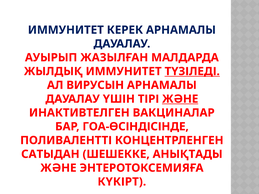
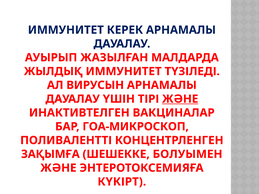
ТҮЗІЛЕДІ underline: present -> none (192, 71)
ГОА-ӨСІНДІСІНДЕ: ГОА-ӨСІНДІСІНДЕ -> ГОА-МИКРОСКОП (136, 127)
САТЫДАН: САТЫДАН -> ЗАҚЫМҒА (50, 154)
АНЫҚТАДЫ: АНЫҚТАДЫ -> БОЛУЫМЕН (188, 154)
